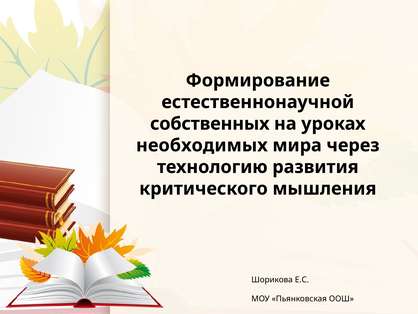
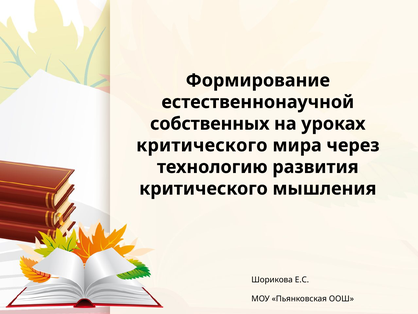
необходимых: необходимых -> критического (202, 145)
